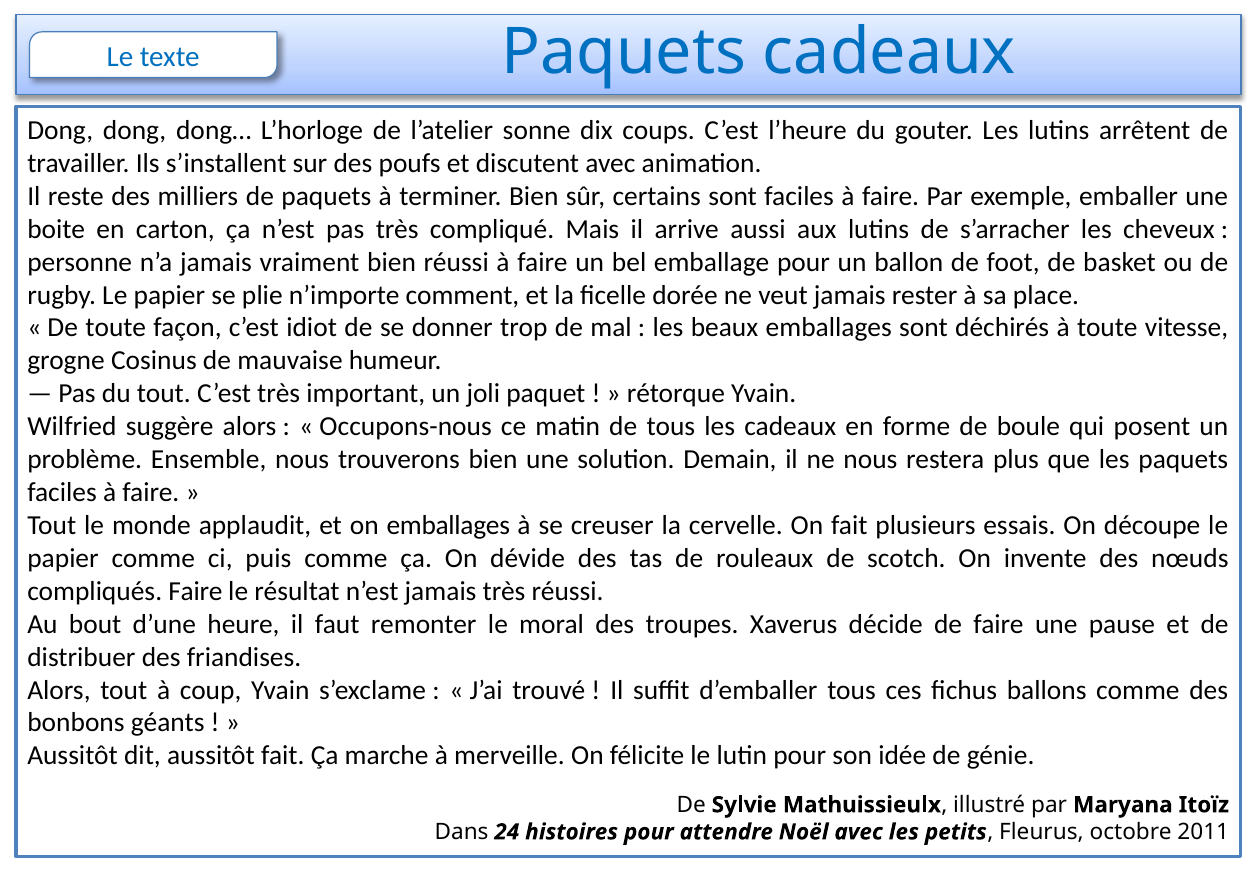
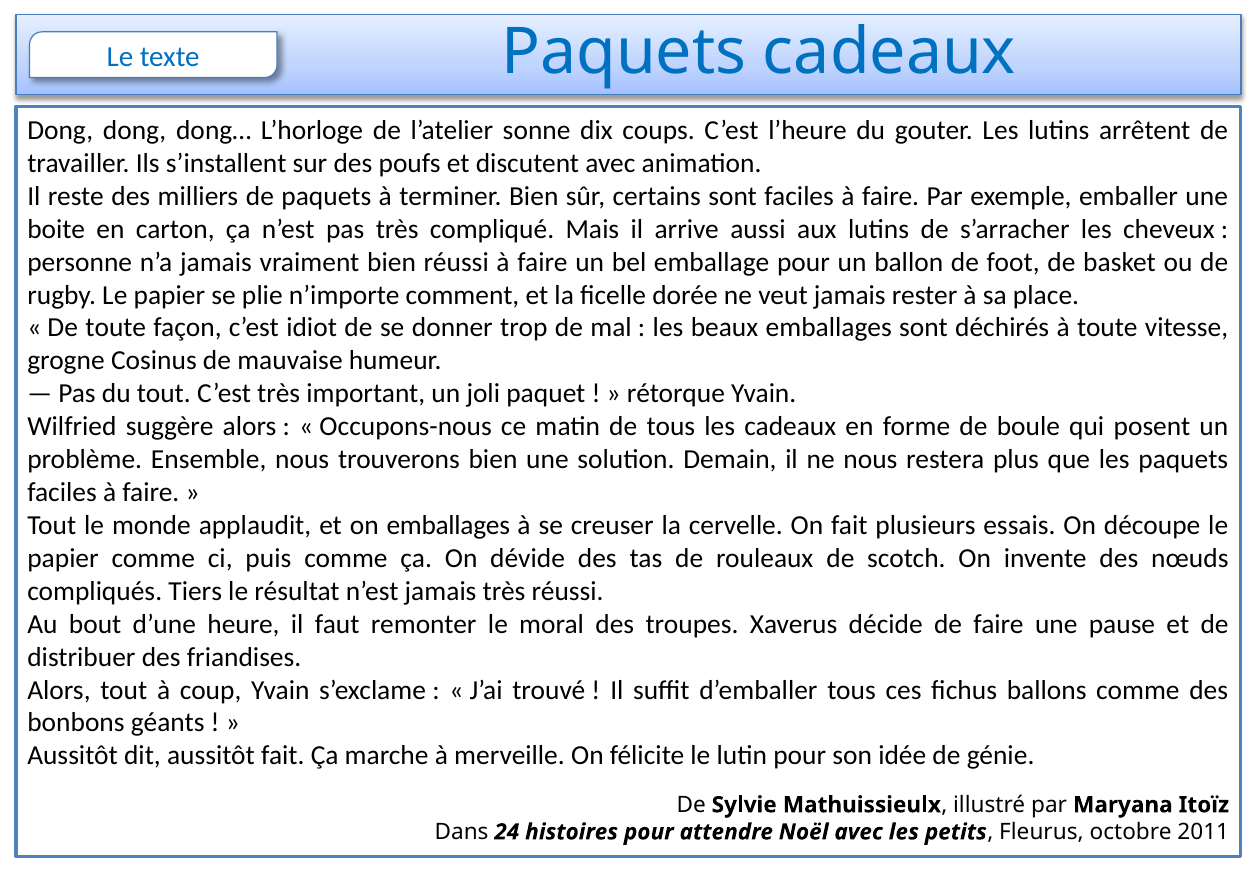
compliqués Faire: Faire -> Tiers (195, 591)
